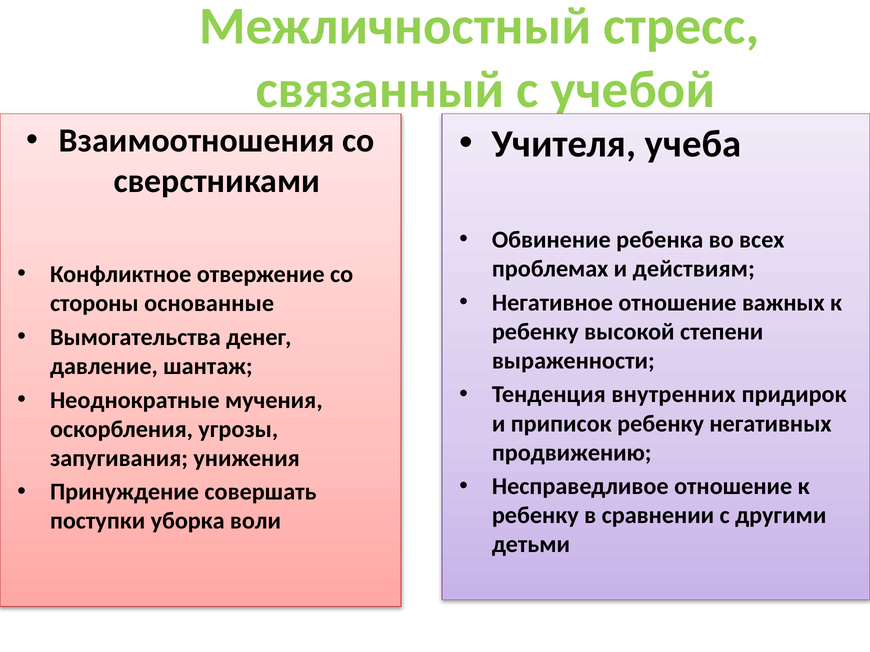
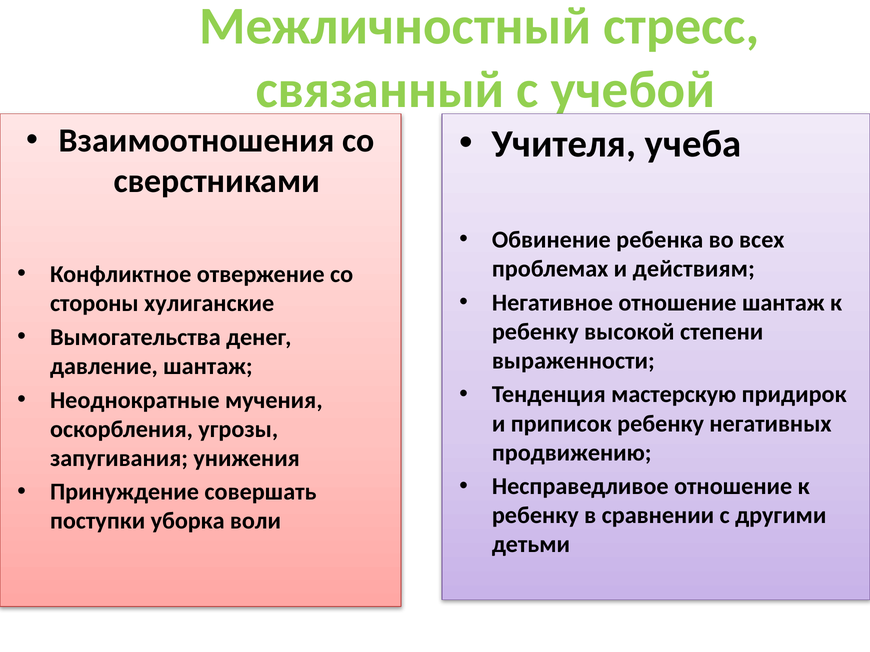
отношение важных: важных -> шантаж (783, 303)
основанные: основанные -> хулиганские (209, 304)
внутренних: внутренних -> мастерскую (674, 395)
